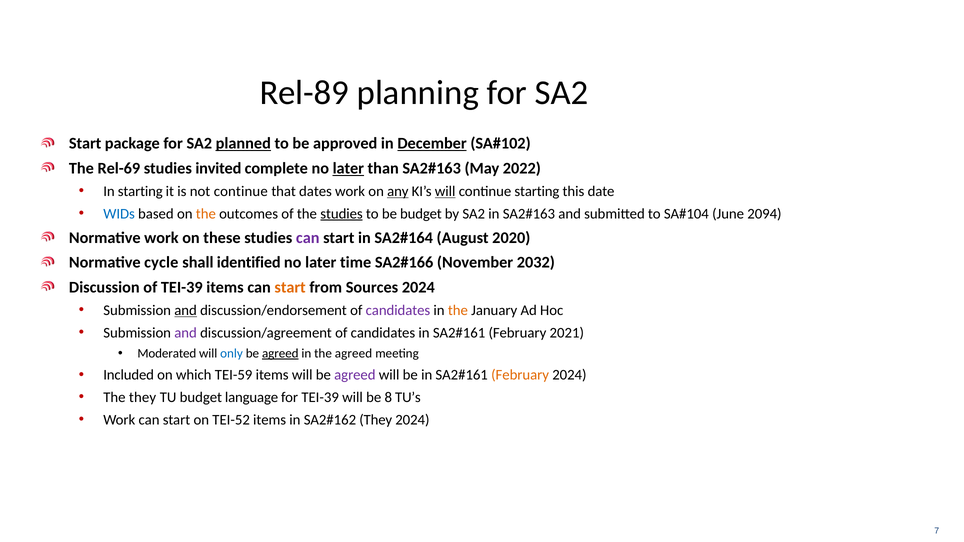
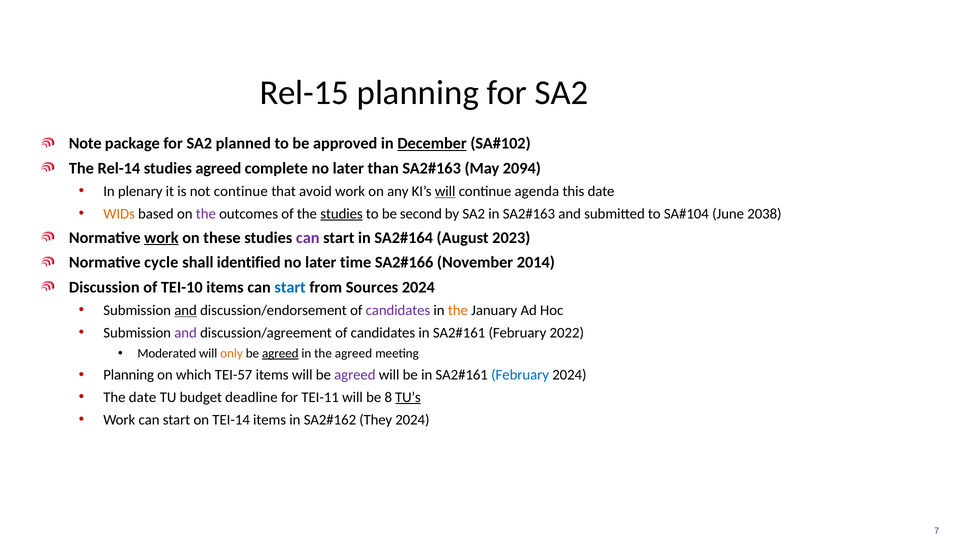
Rel-89: Rel-89 -> Rel-15 (304, 93)
Start: Start -> Note (85, 144)
planned underline: present -> none (243, 144)
Rel-69: Rel-69 -> Rel-14 (119, 168)
studies invited: invited -> agreed (218, 168)
later underline: present -> none (348, 168)
2022: 2022 -> 2094 (522, 168)
In starting: starting -> plenary (140, 192)
dates: dates -> avoid (315, 192)
any underline: present -> none (398, 192)
continue starting: starting -> agenda (537, 192)
WIDs colour: blue -> orange (119, 214)
the colour: orange -> purple (206, 214)
be budget: budget -> second (421, 214)
2094: 2094 -> 2038 (764, 214)
work underline: none -> present (161, 238)
2020: 2020 -> 2023 (511, 238)
2032: 2032 -> 2014 (536, 263)
of TEI-39: TEI-39 -> TEI-10 (182, 287)
start colour: orange -> blue (290, 287)
2021: 2021 -> 2022 (567, 333)
only colour: blue -> orange (232, 354)
Included: Included -> Planning (129, 375)
TEI-59: TEI-59 -> TEI-57 (234, 375)
February colour: orange -> blue (520, 375)
The they: they -> date (143, 397)
language: language -> deadline (251, 397)
for TEI-39: TEI-39 -> TEI-11 (320, 397)
TU’s underline: none -> present (408, 397)
TEI-52: TEI-52 -> TEI-14 (231, 420)
